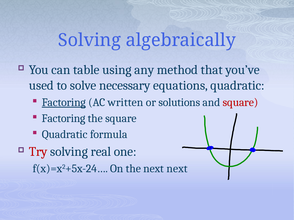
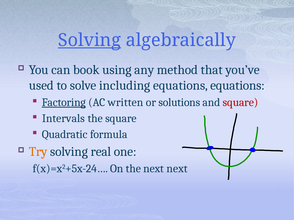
Solving underline: none -> present (89, 40)
table: table -> book (86, 70)
necessary: necessary -> including (125, 86)
equations quadratic: quadratic -> equations (238, 86)
Factoring: Factoring -> Intervals (63, 119)
Try colour: red -> orange (38, 152)
